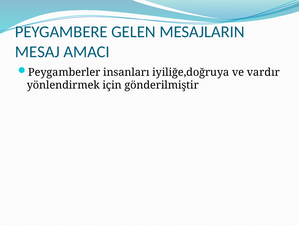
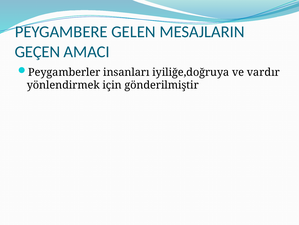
MESAJ: MESAJ -> GEÇEN (37, 52)
